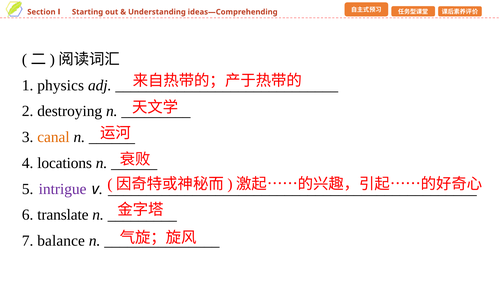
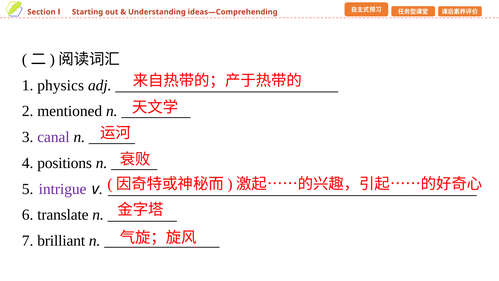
destroying: destroying -> mentioned (70, 111)
canal colour: orange -> purple (53, 137)
locations: locations -> positions (65, 163)
balance: balance -> brilliant (61, 240)
